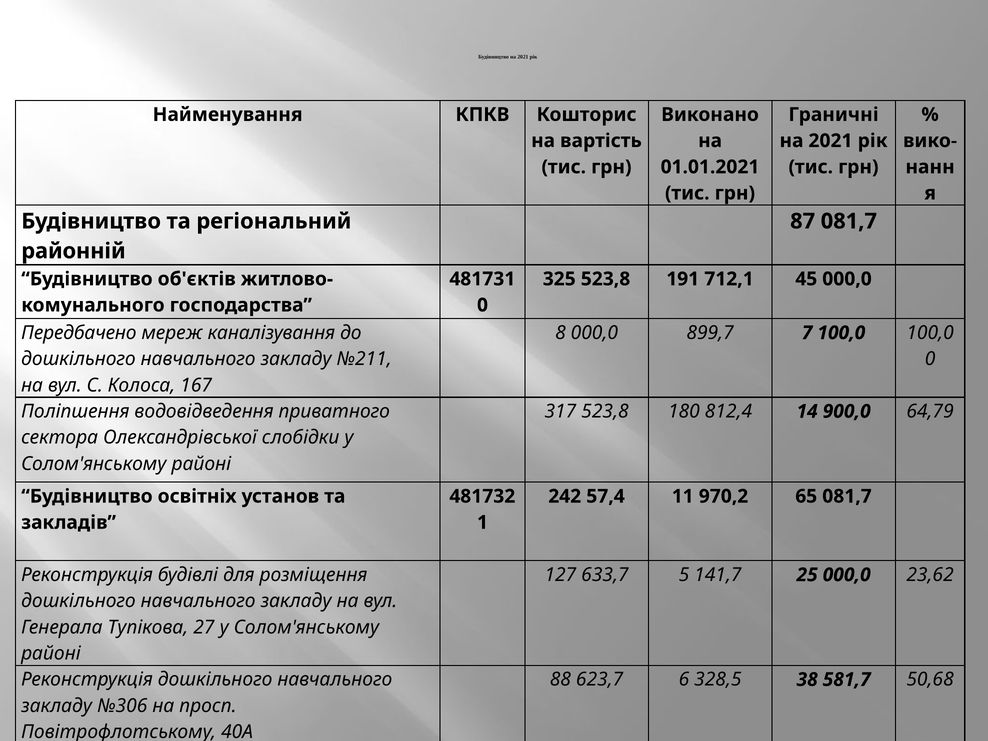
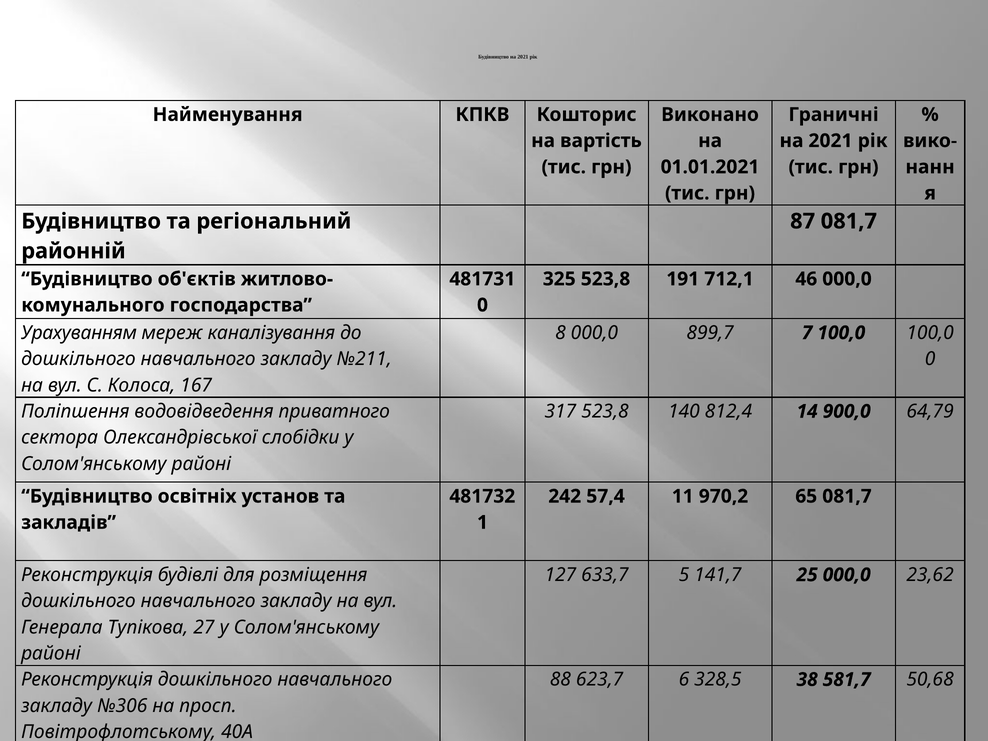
45: 45 -> 46 (806, 279)
Передбачено: Передбачено -> Урахуванням (79, 333)
180: 180 -> 140 (684, 411)
